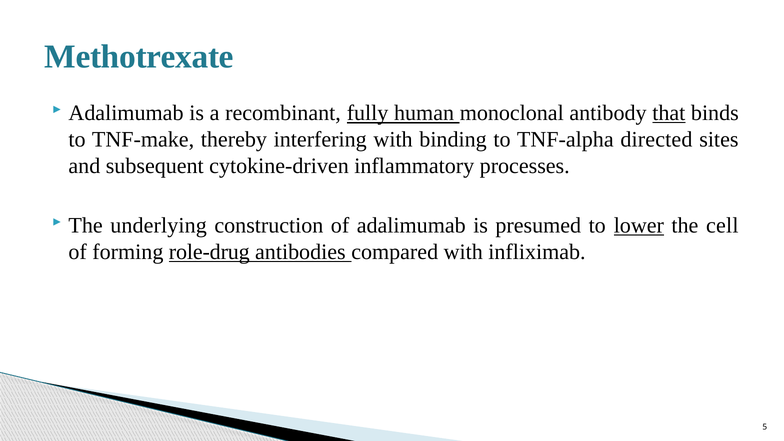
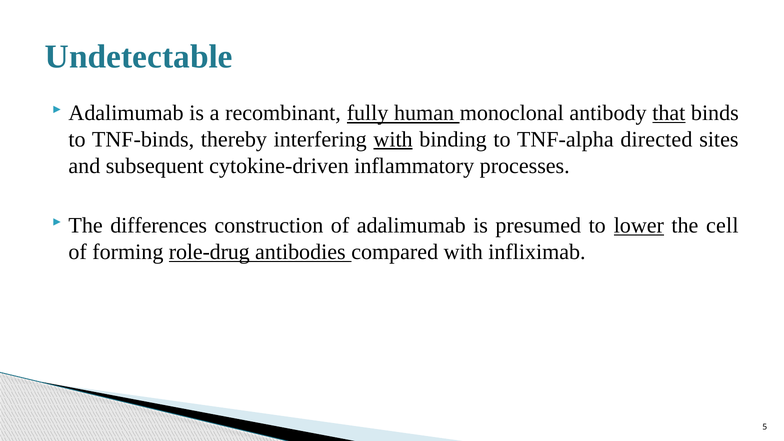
Methotrexate: Methotrexate -> Undetectable (139, 57)
TNF-make: TNF-make -> TNF-binds (143, 139)
with underline: none -> present (393, 139)
underlying: underlying -> differences (159, 225)
